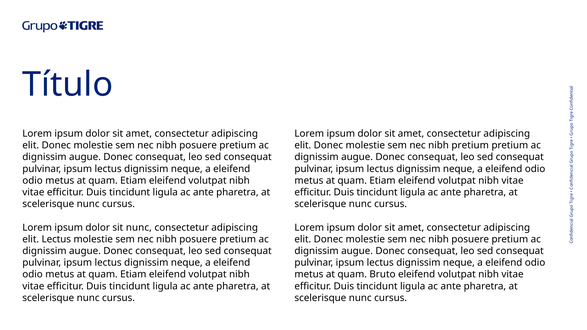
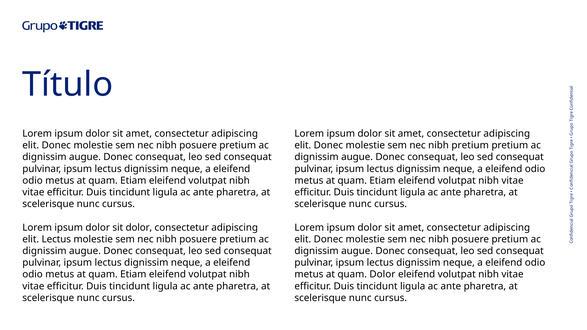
sit nunc: nunc -> dolor (139, 228)
quam Bruto: Bruto -> Dolor (382, 275)
